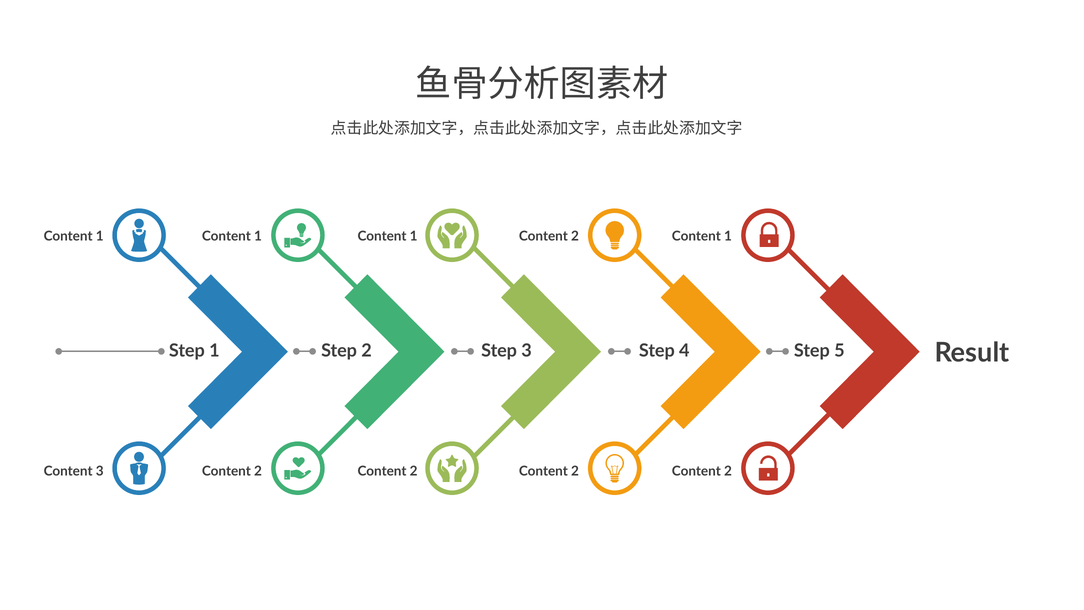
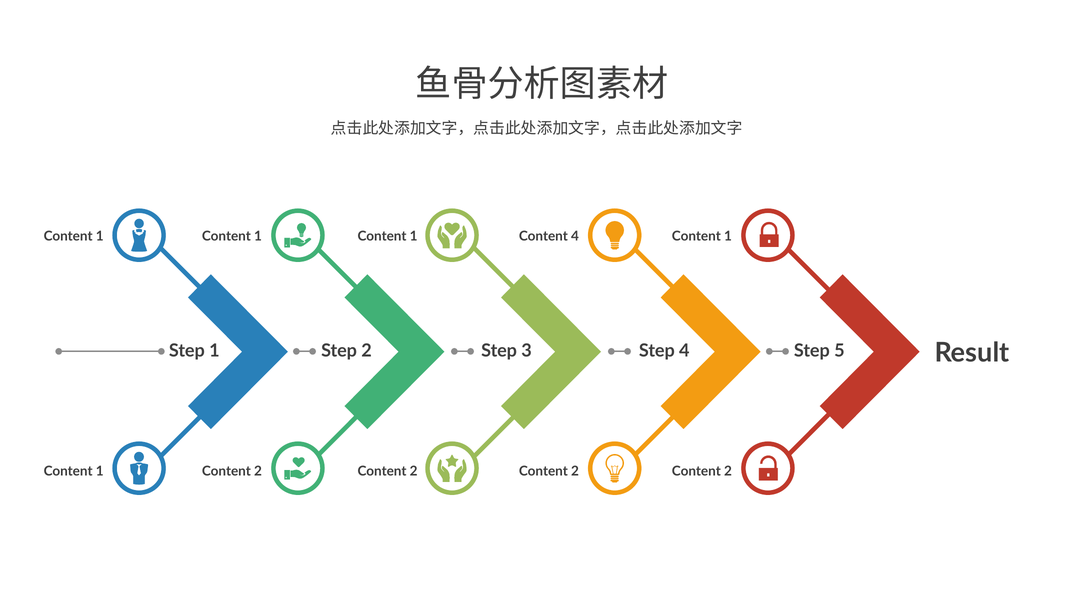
2: 2 -> 4 (575, 236)
3: 3 -> 1 (100, 471)
